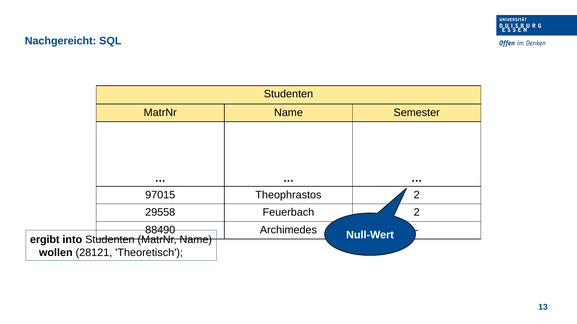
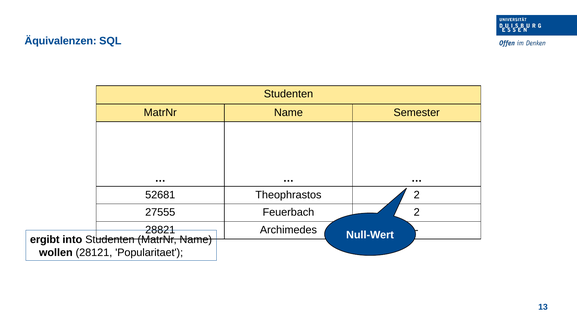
Nachgereicht: Nachgereicht -> Äquivalenzen (61, 41)
97015: 97015 -> 52681 (160, 195)
29558: 29558 -> 27555 (160, 213)
88490: 88490 -> 28821 (160, 230)
Theoretisch: Theoretisch -> Popularitaet (149, 253)
